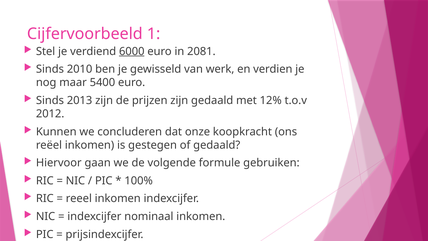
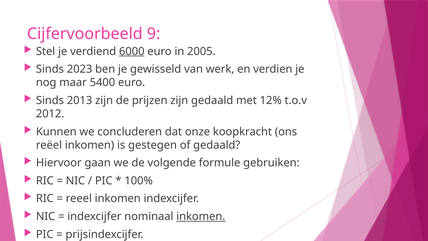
1: 1 -> 9 (154, 34)
2081: 2081 -> 2005 (201, 51)
2010: 2010 -> 2023 (80, 69)
inkomen underline: none -> present (201, 216)
